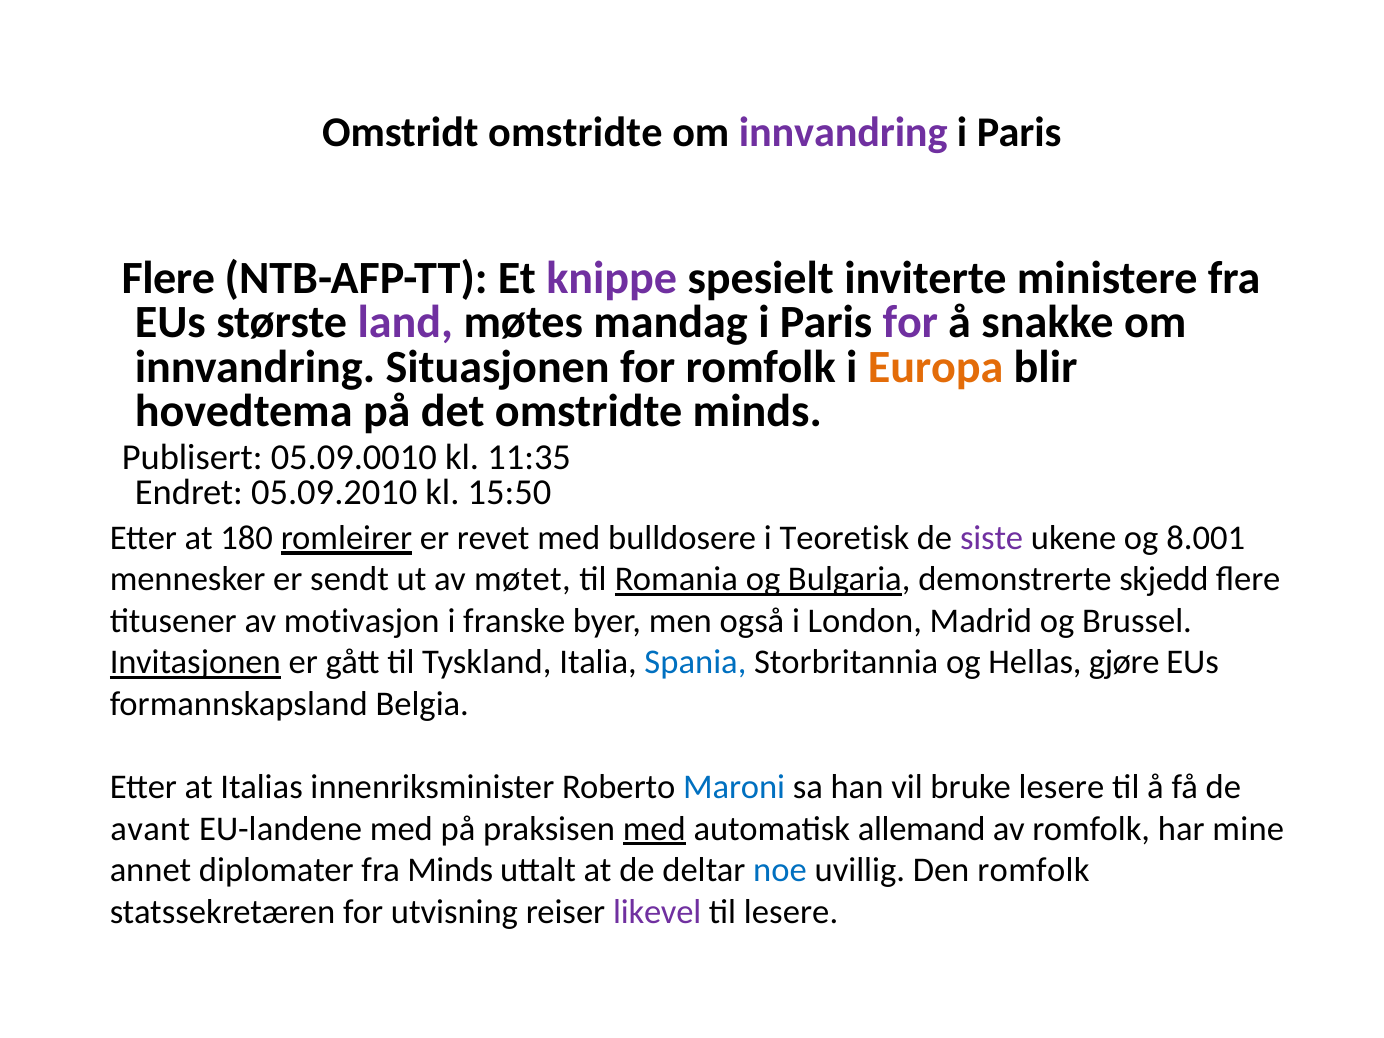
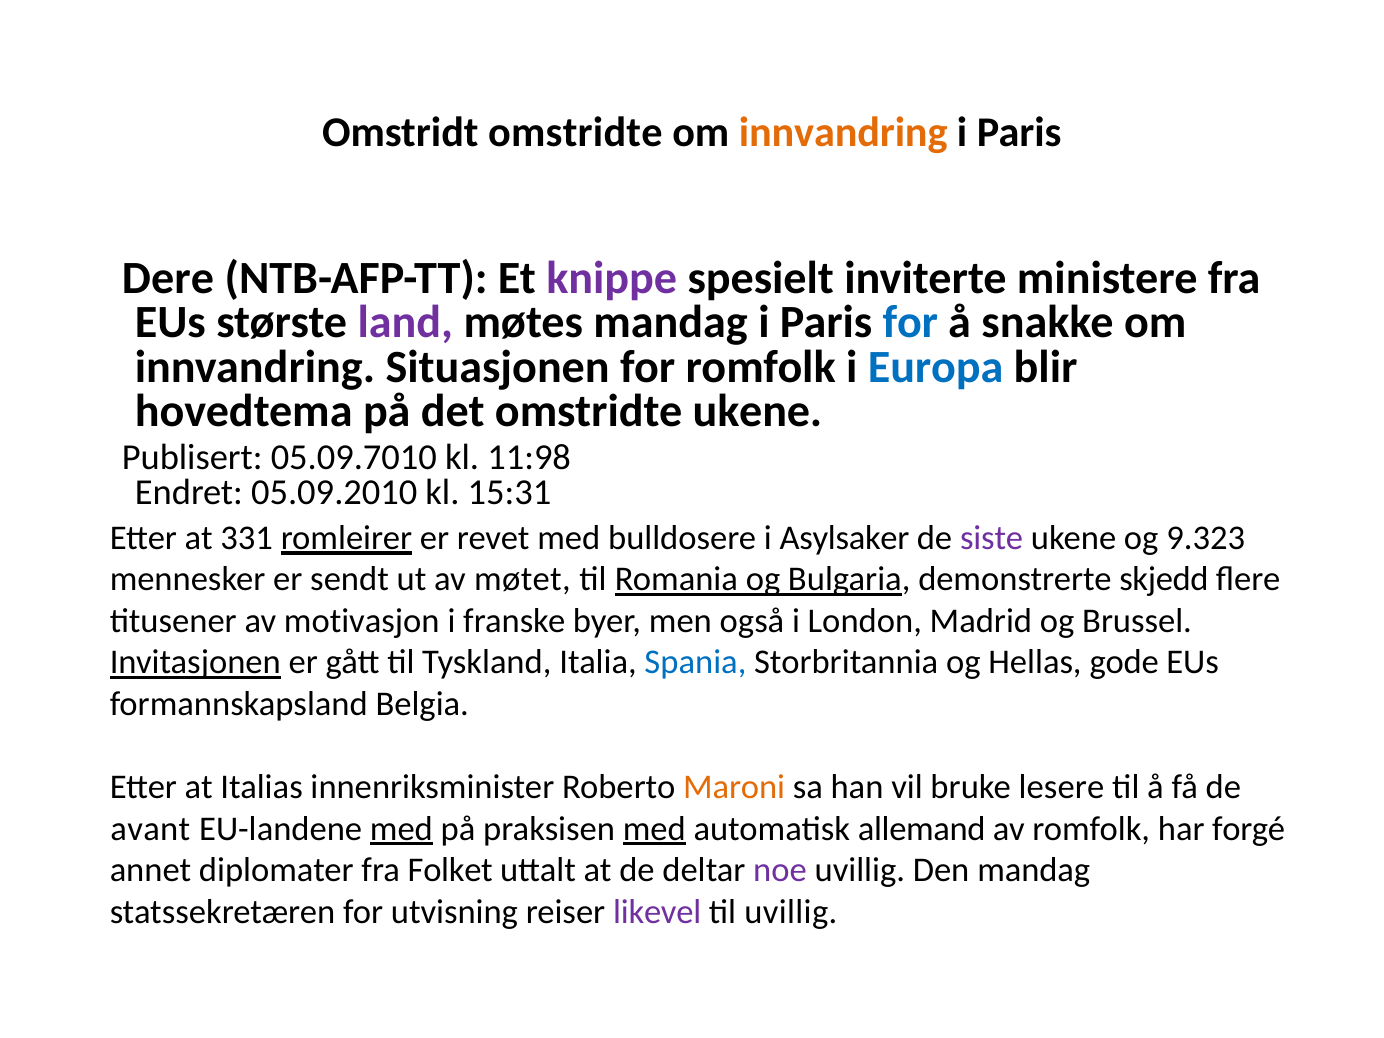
innvandring colour: purple -> orange (843, 132)
Flere: Flere -> Dere (168, 278)
for colour: purple -> blue (910, 322)
Europa colour: orange -> blue (936, 367)
omstridte minds: minds -> ukene (757, 411)
05.09.0010: 05.09.0010 -> 05.09.7010 (354, 457)
11:35: 11:35 -> 11:98 (529, 457)
15:50: 15:50 -> 15:31 (510, 492)
180: 180 -> 331 (247, 538)
Teoretisk: Teoretisk -> Asylsaker (845, 538)
8.001: 8.001 -> 9.323 (1206, 538)
gjøre: gjøre -> gode (1124, 663)
Maroni colour: blue -> orange (734, 787)
med underline: none -> present (401, 829)
mine: mine -> forgé (1249, 829)
fra Minds: Minds -> Folket (450, 870)
noe colour: blue -> purple (780, 870)
Den romfolk: romfolk -> mandag (1034, 870)
til lesere: lesere -> uvillig (791, 912)
